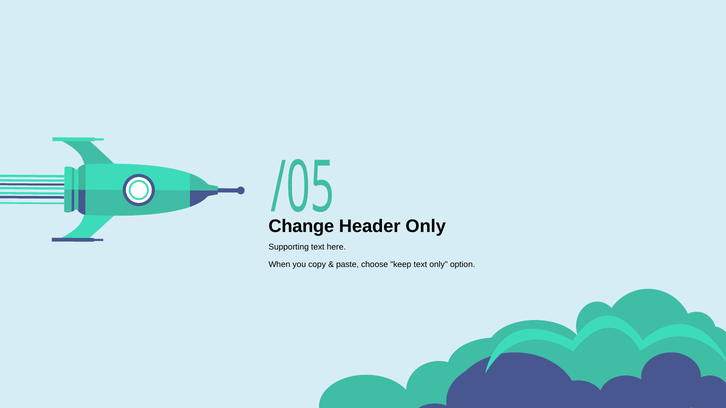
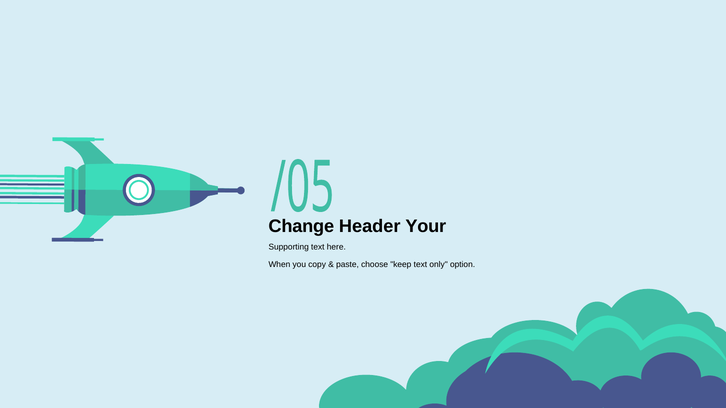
Header Only: Only -> Your (426, 226)
